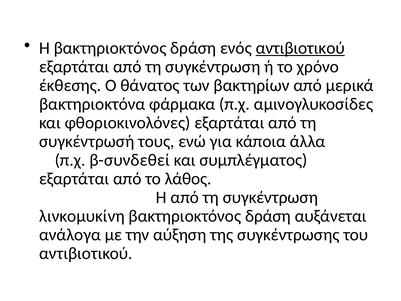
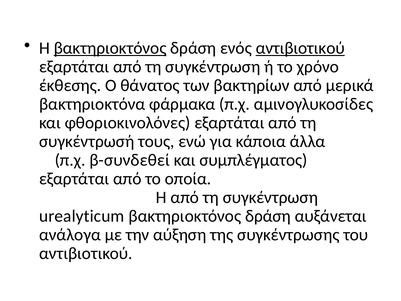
βακτηριοκτόνος underline: none -> present (110, 48)
λάθος: λάθος -> οποία (188, 179)
λινκομυκίνη: λινκομυκίνη -> urealyticum (82, 216)
